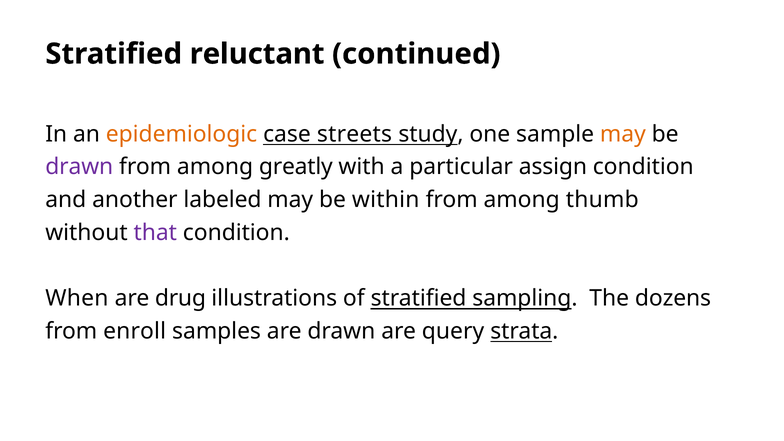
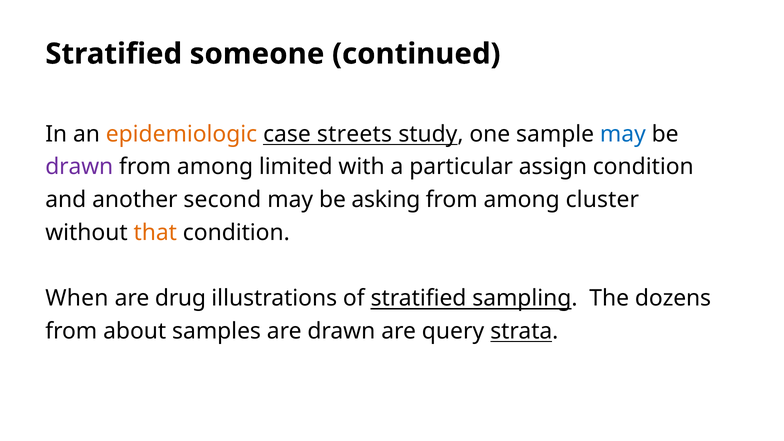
reluctant: reluctant -> someone (257, 54)
may colour: orange -> blue (623, 134)
greatly: greatly -> limited (296, 167)
labeled: labeled -> second (222, 200)
within: within -> asking (386, 200)
thumb: thumb -> cluster (602, 200)
that colour: purple -> orange (155, 233)
enroll: enroll -> about (135, 331)
